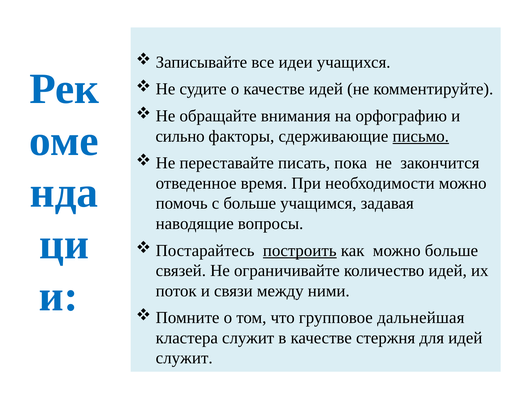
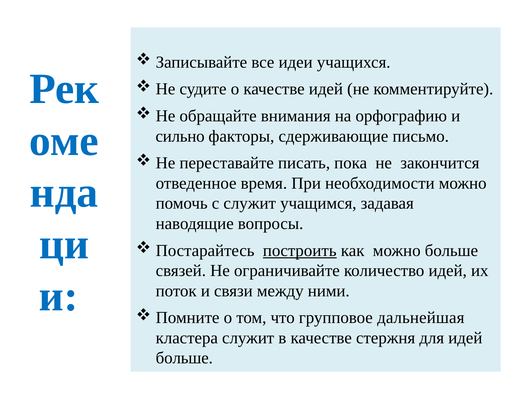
письмо underline: present -> none (421, 136)
с больше: больше -> служит (250, 204)
служит: служит -> больше (184, 358)
